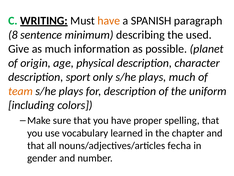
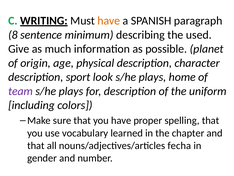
only: only -> look (103, 77)
plays much: much -> home (182, 77)
team colour: orange -> purple (21, 91)
